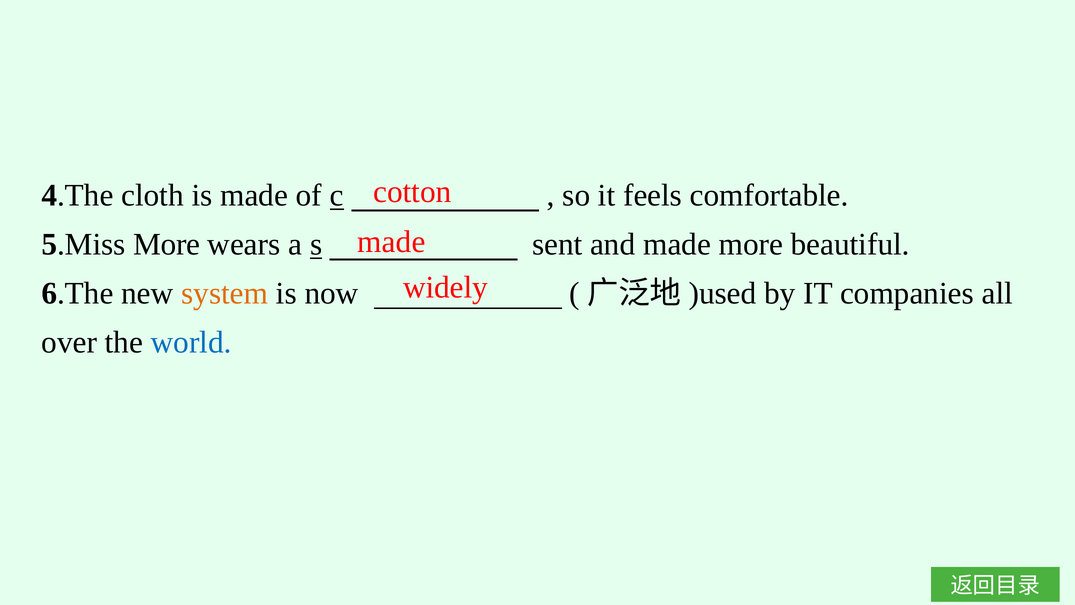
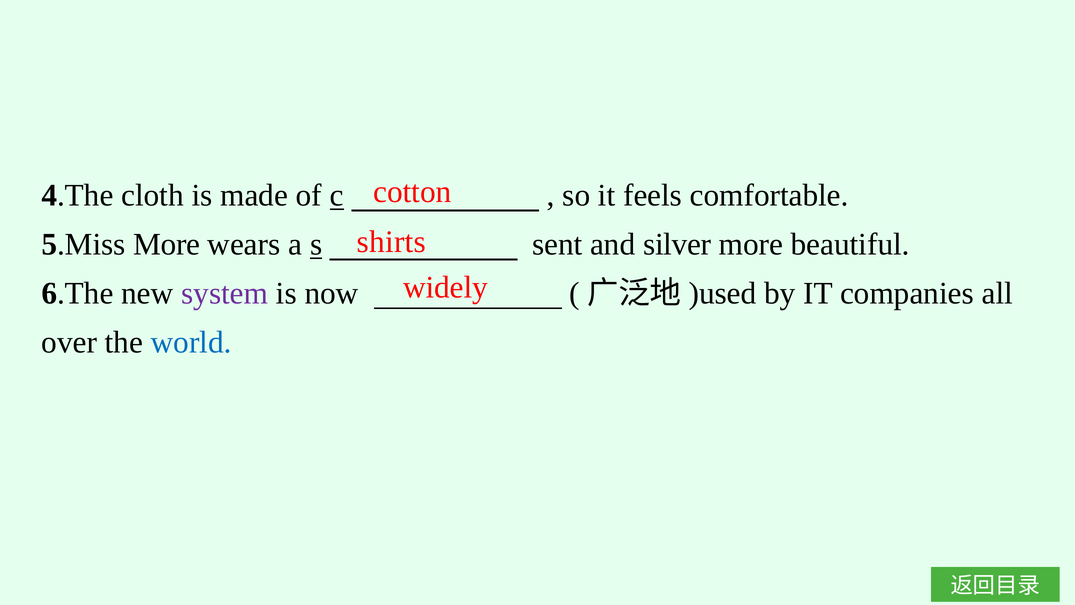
made: made -> shirts (392, 242)
and made: made -> silver (677, 244)
system colour: orange -> purple (225, 293)
